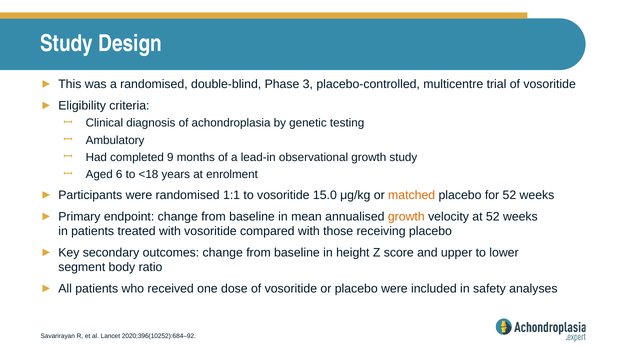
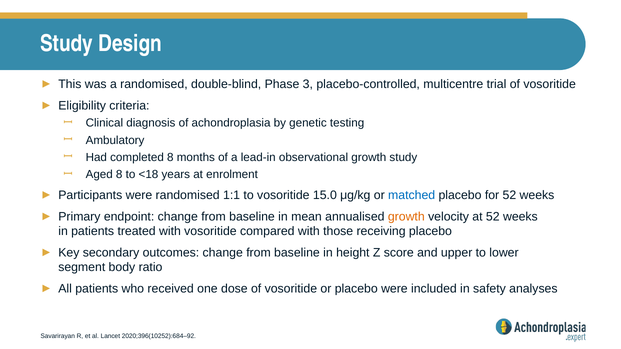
completed 9: 9 -> 8 (170, 158)
Aged 6: 6 -> 8 (119, 175)
matched colour: orange -> blue (412, 196)
